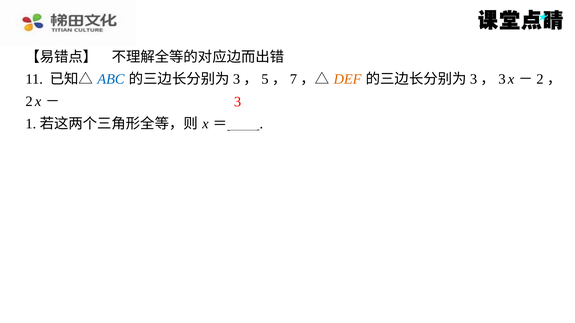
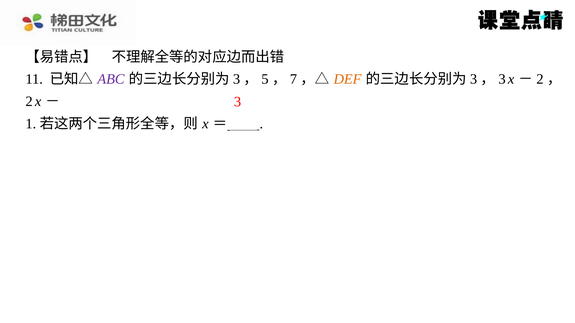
ABC colour: blue -> purple (111, 79)
